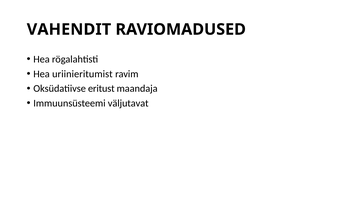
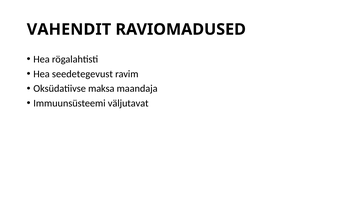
uriinieritumist: uriinieritumist -> seedetegevust (82, 74)
eritust: eritust -> maksa (101, 89)
